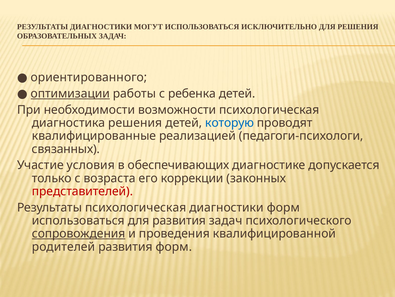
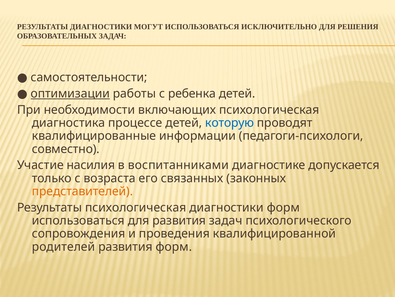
ориентированного: ориентированного -> самостоятельности (89, 77)
возможности: возможности -> включающих (177, 110)
диагностика решения: решения -> процессе (135, 123)
реализацией: реализацией -> информации (197, 136)
связанных: связанных -> совместно (66, 149)
условия: условия -> насилия (91, 165)
обеспечивающих: обеспечивающих -> воспитанниками (178, 165)
коррекции: коррекции -> связанных (192, 178)
представителей colour: red -> orange (82, 191)
сопровождения underline: present -> none (79, 233)
